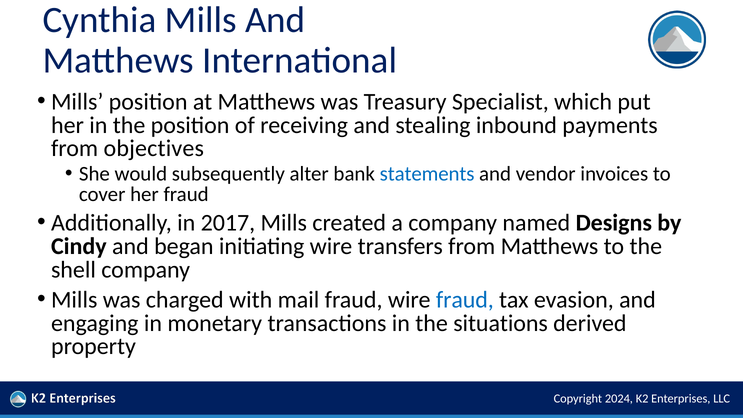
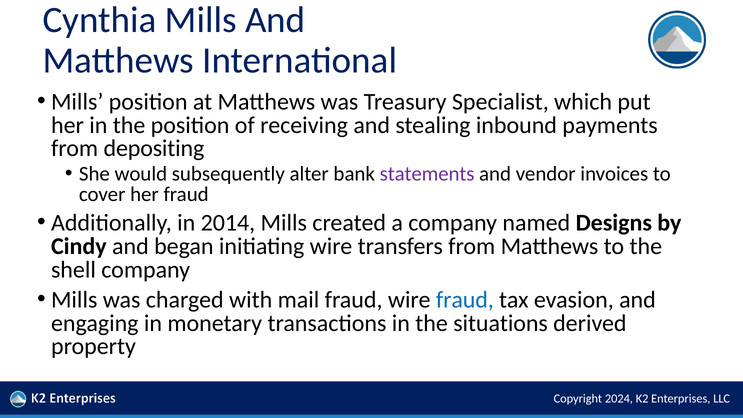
objectives: objectives -> depositing (154, 148)
statements colour: blue -> purple (427, 174)
2017: 2017 -> 2014 (228, 223)
